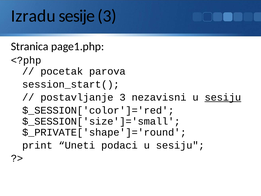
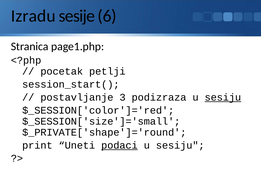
sesije 3: 3 -> 6 (107, 16)
parova: parova -> petlji (107, 71)
nezavisni: nezavisni -> podizraza (159, 97)
podaci underline: none -> present (119, 145)
